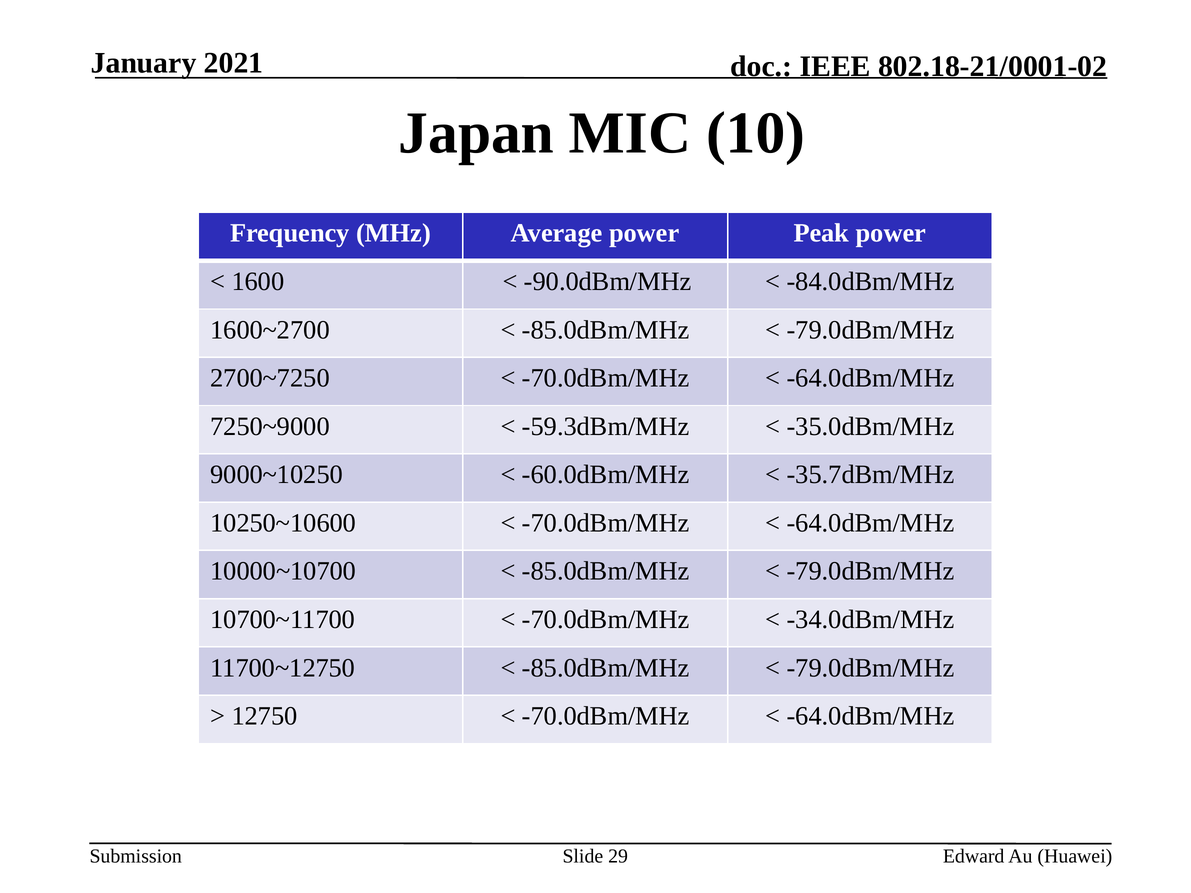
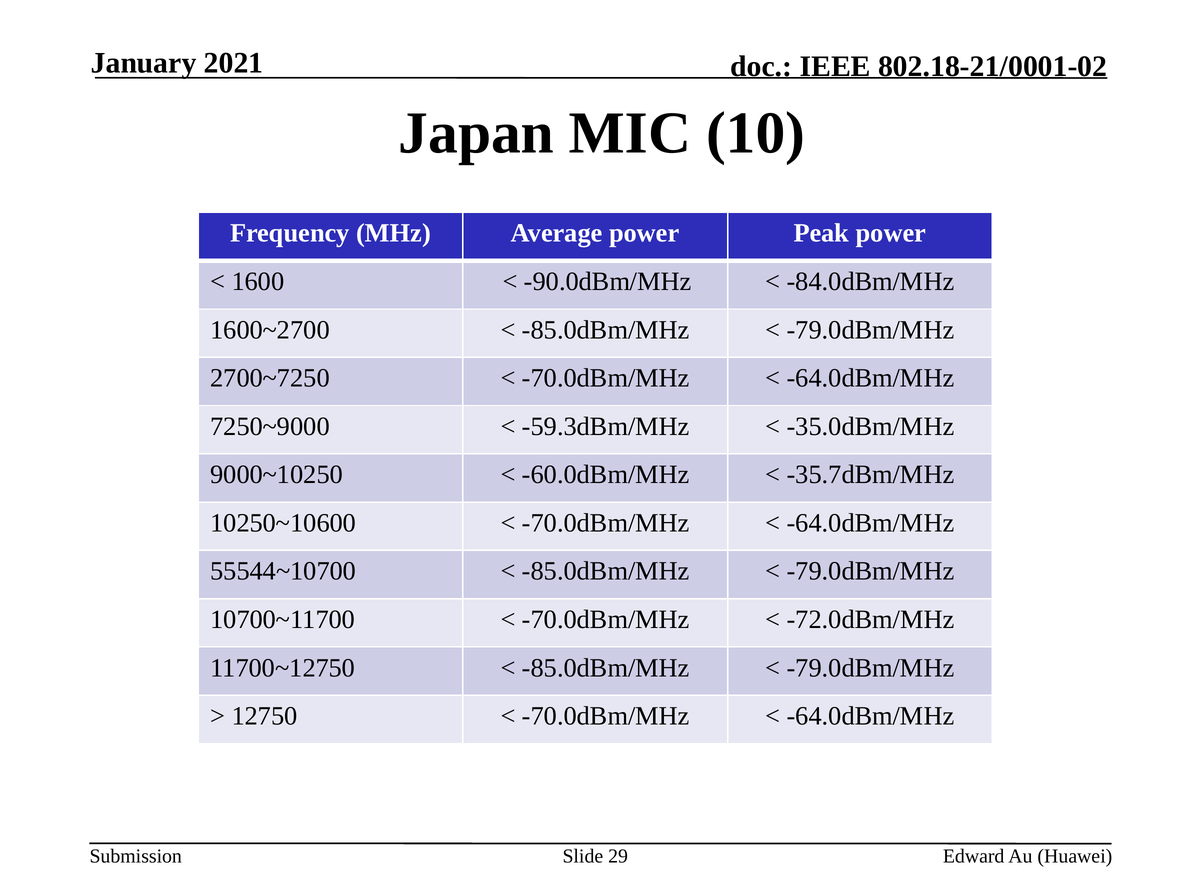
10000~10700: 10000~10700 -> 55544~10700 (283, 571)
-34.0dBm/MHz: -34.0dBm/MHz -> -72.0dBm/MHz (870, 620)
